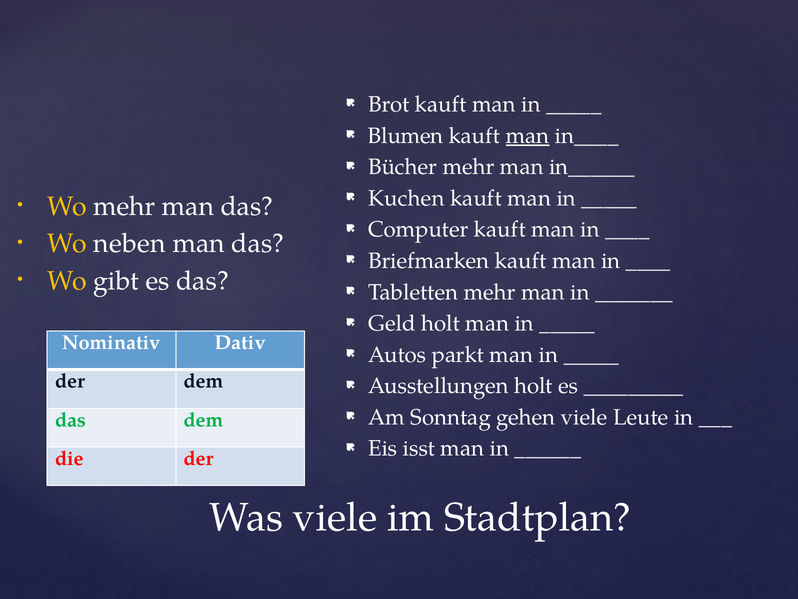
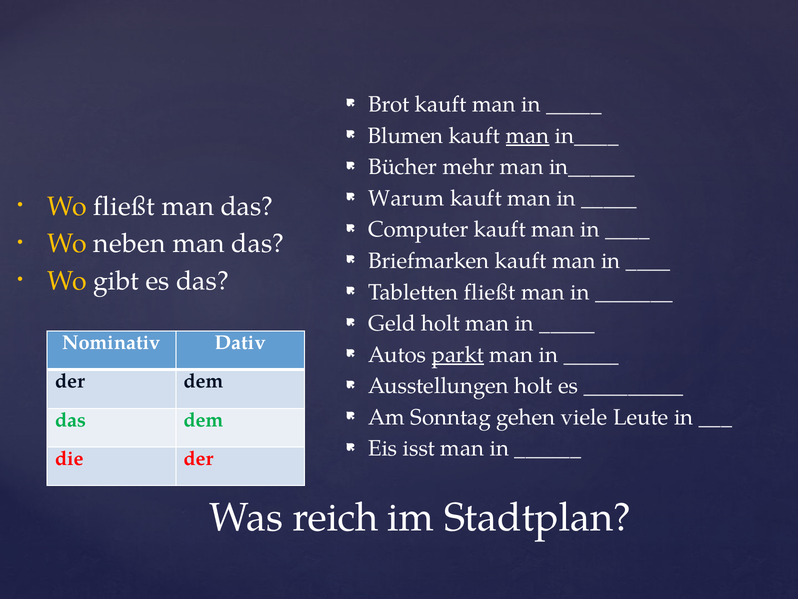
Kuchen: Kuchen -> Warum (406, 198)
Wo mehr: mehr -> fließt (124, 206)
Tabletten mehr: mehr -> fließt (490, 292)
parkt underline: none -> present (458, 354)
Was viele: viele -> reich (335, 517)
